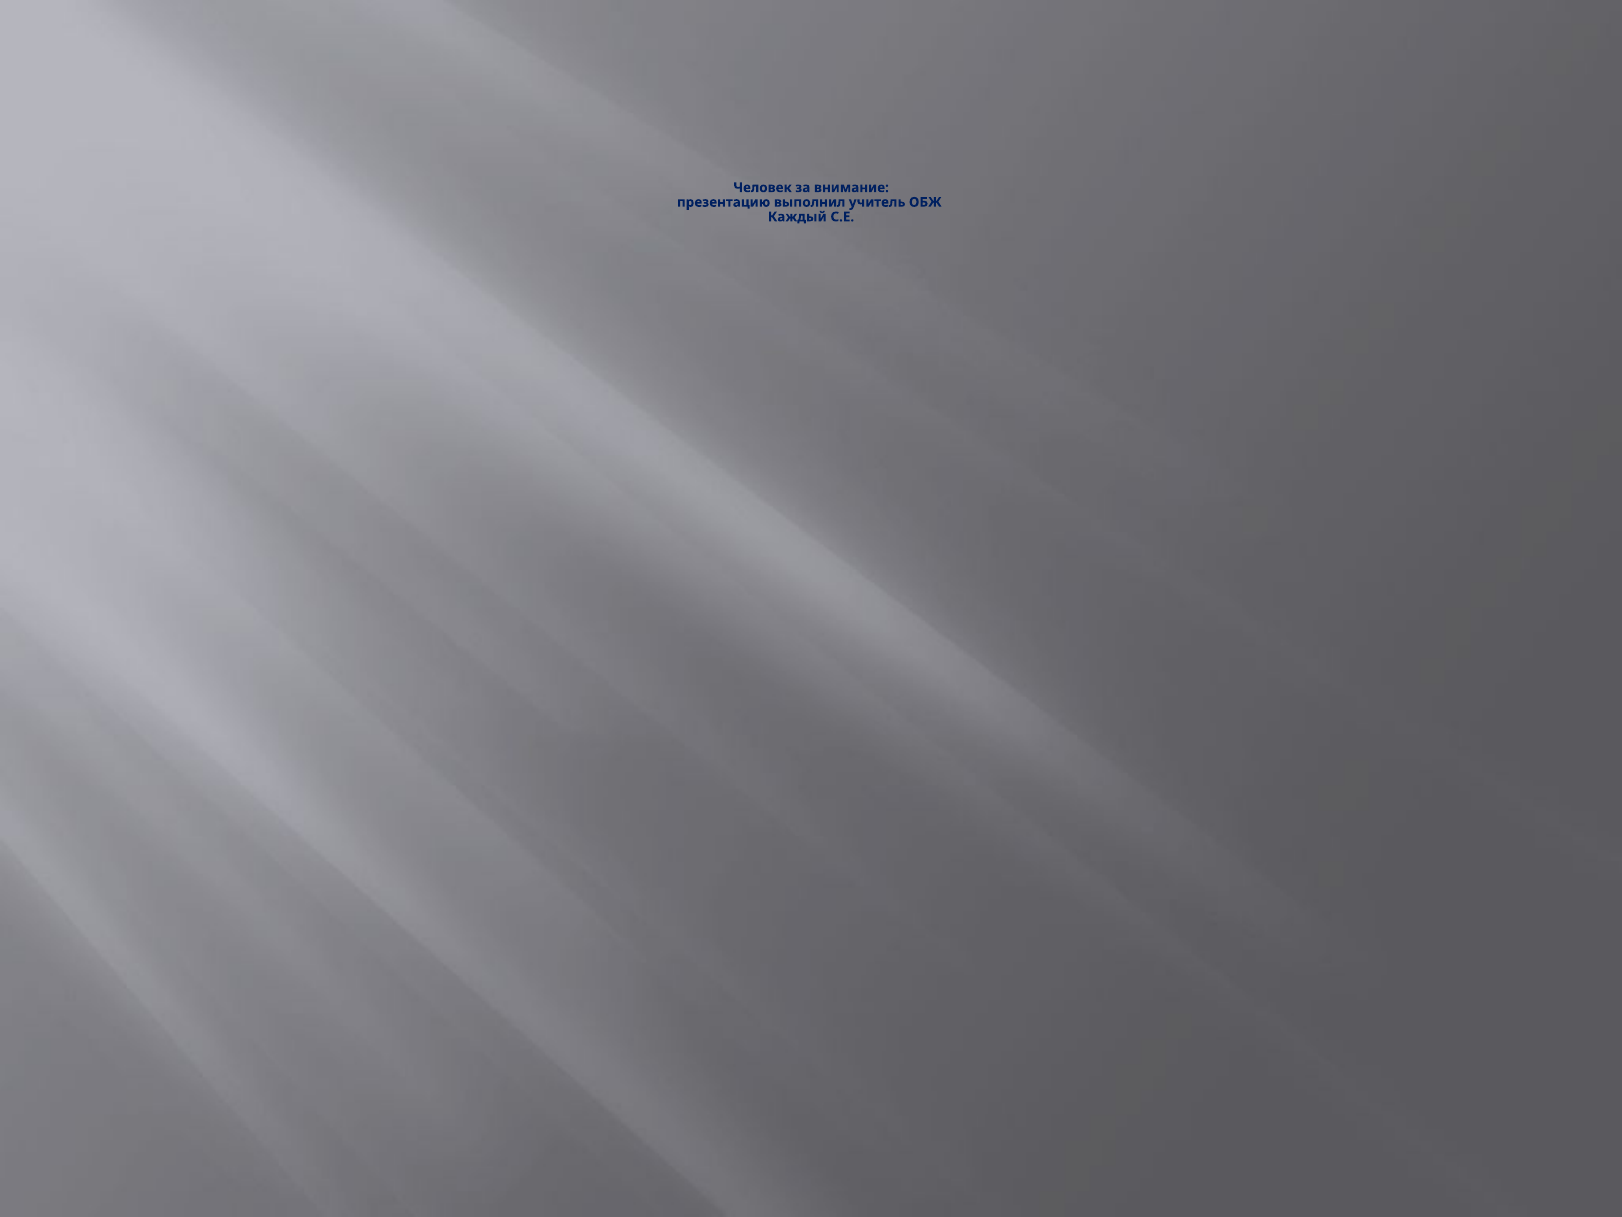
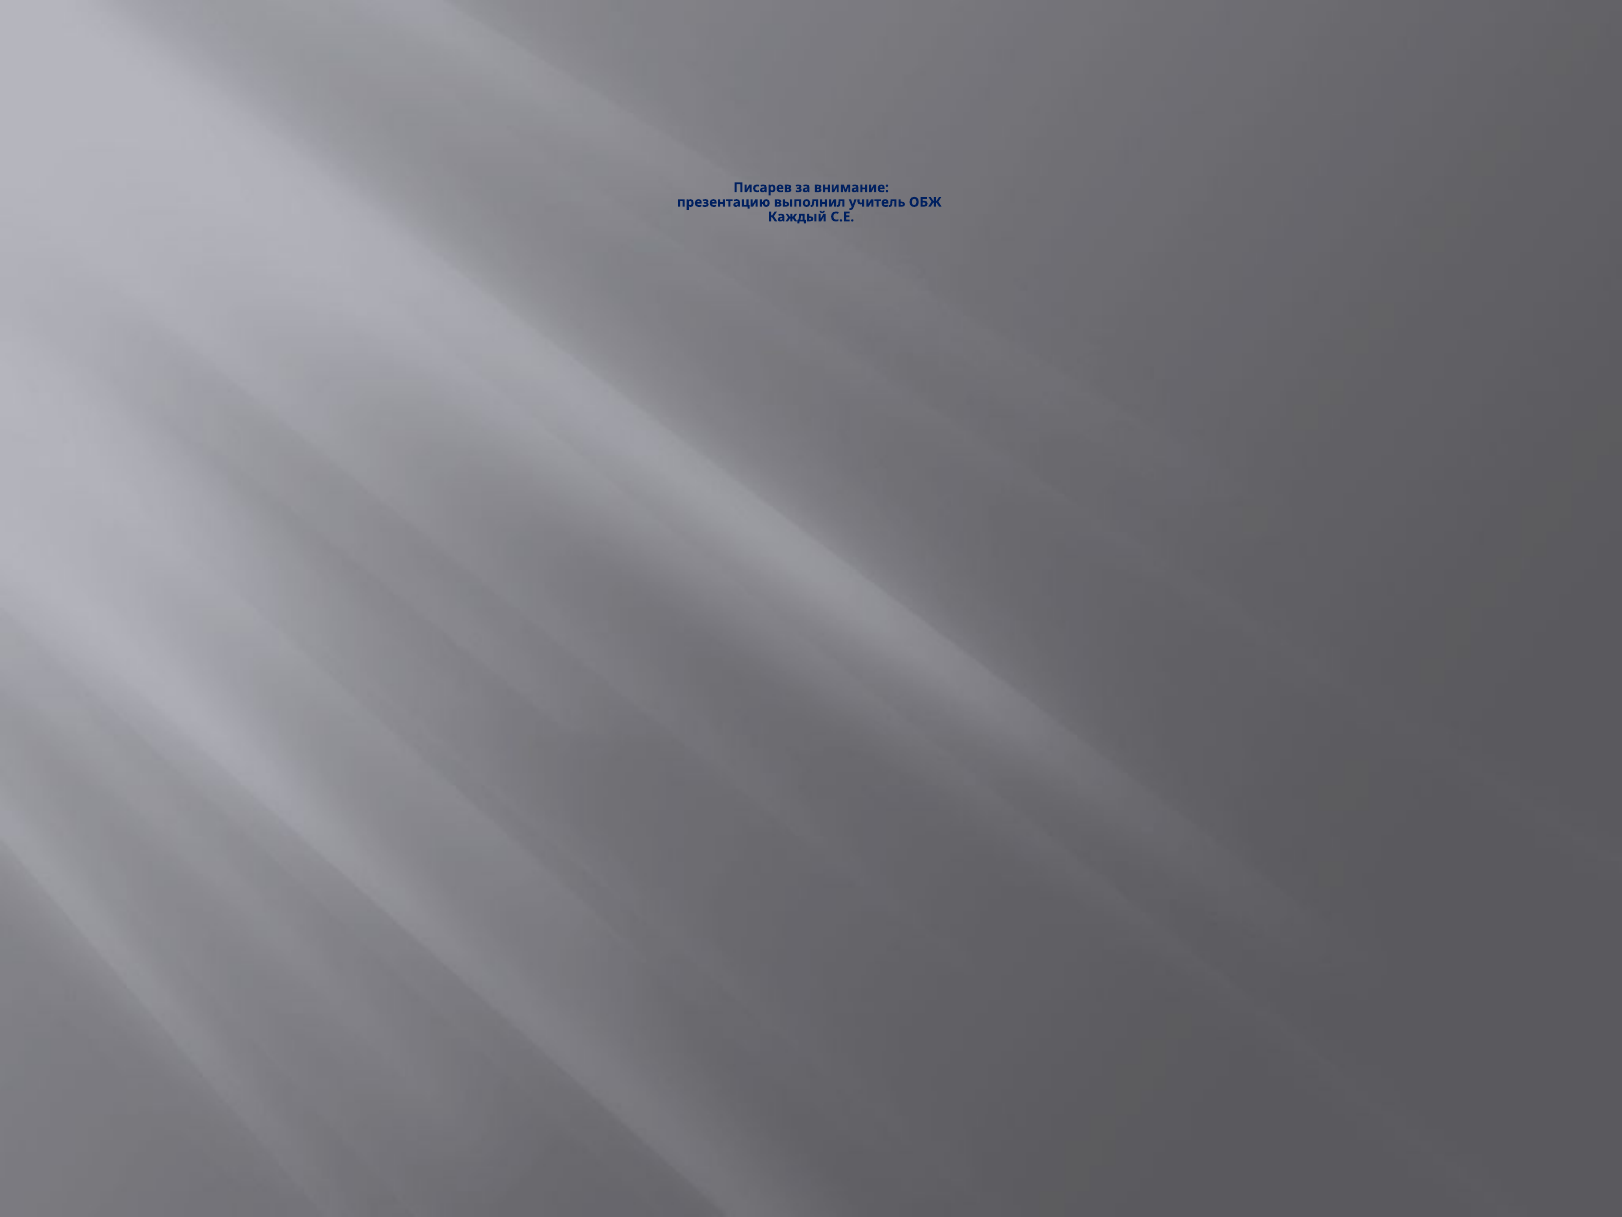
Человек: Человек -> Писарев (763, 188)
